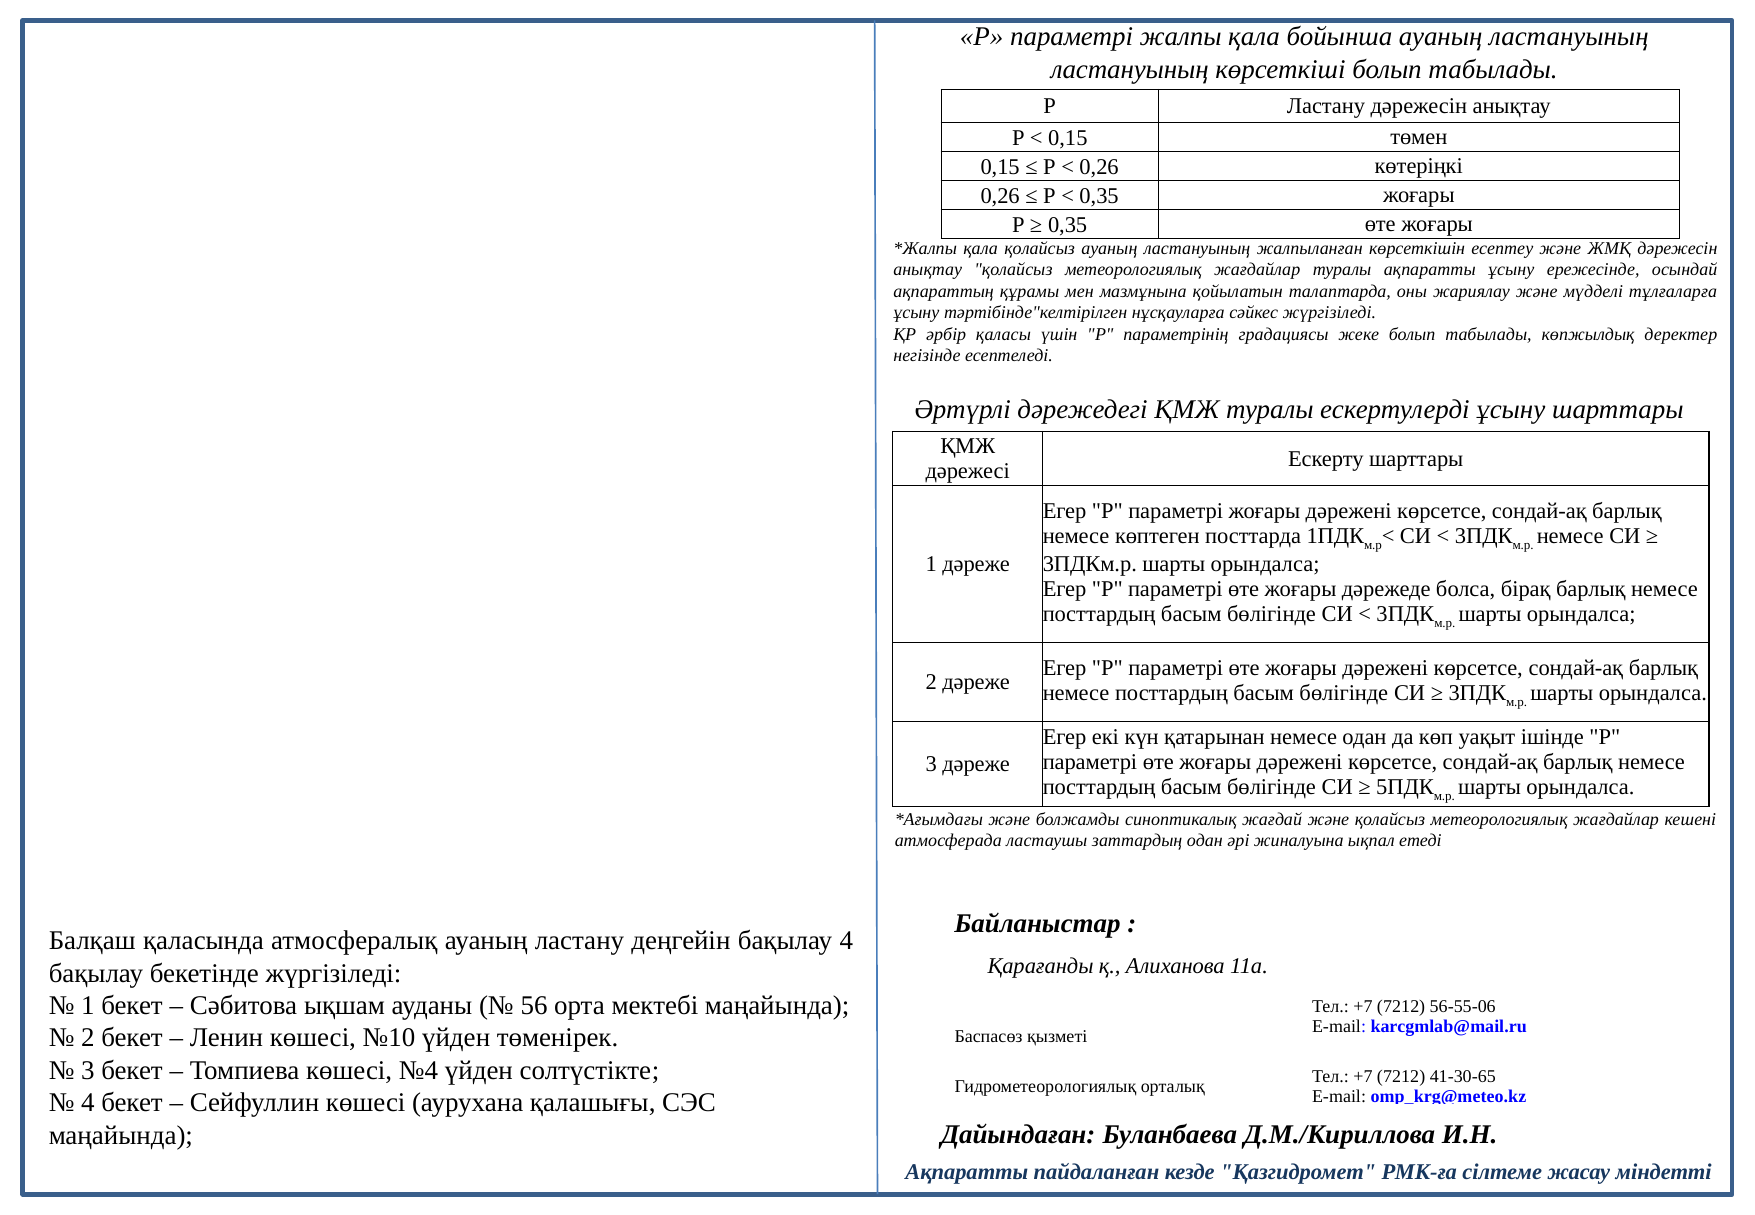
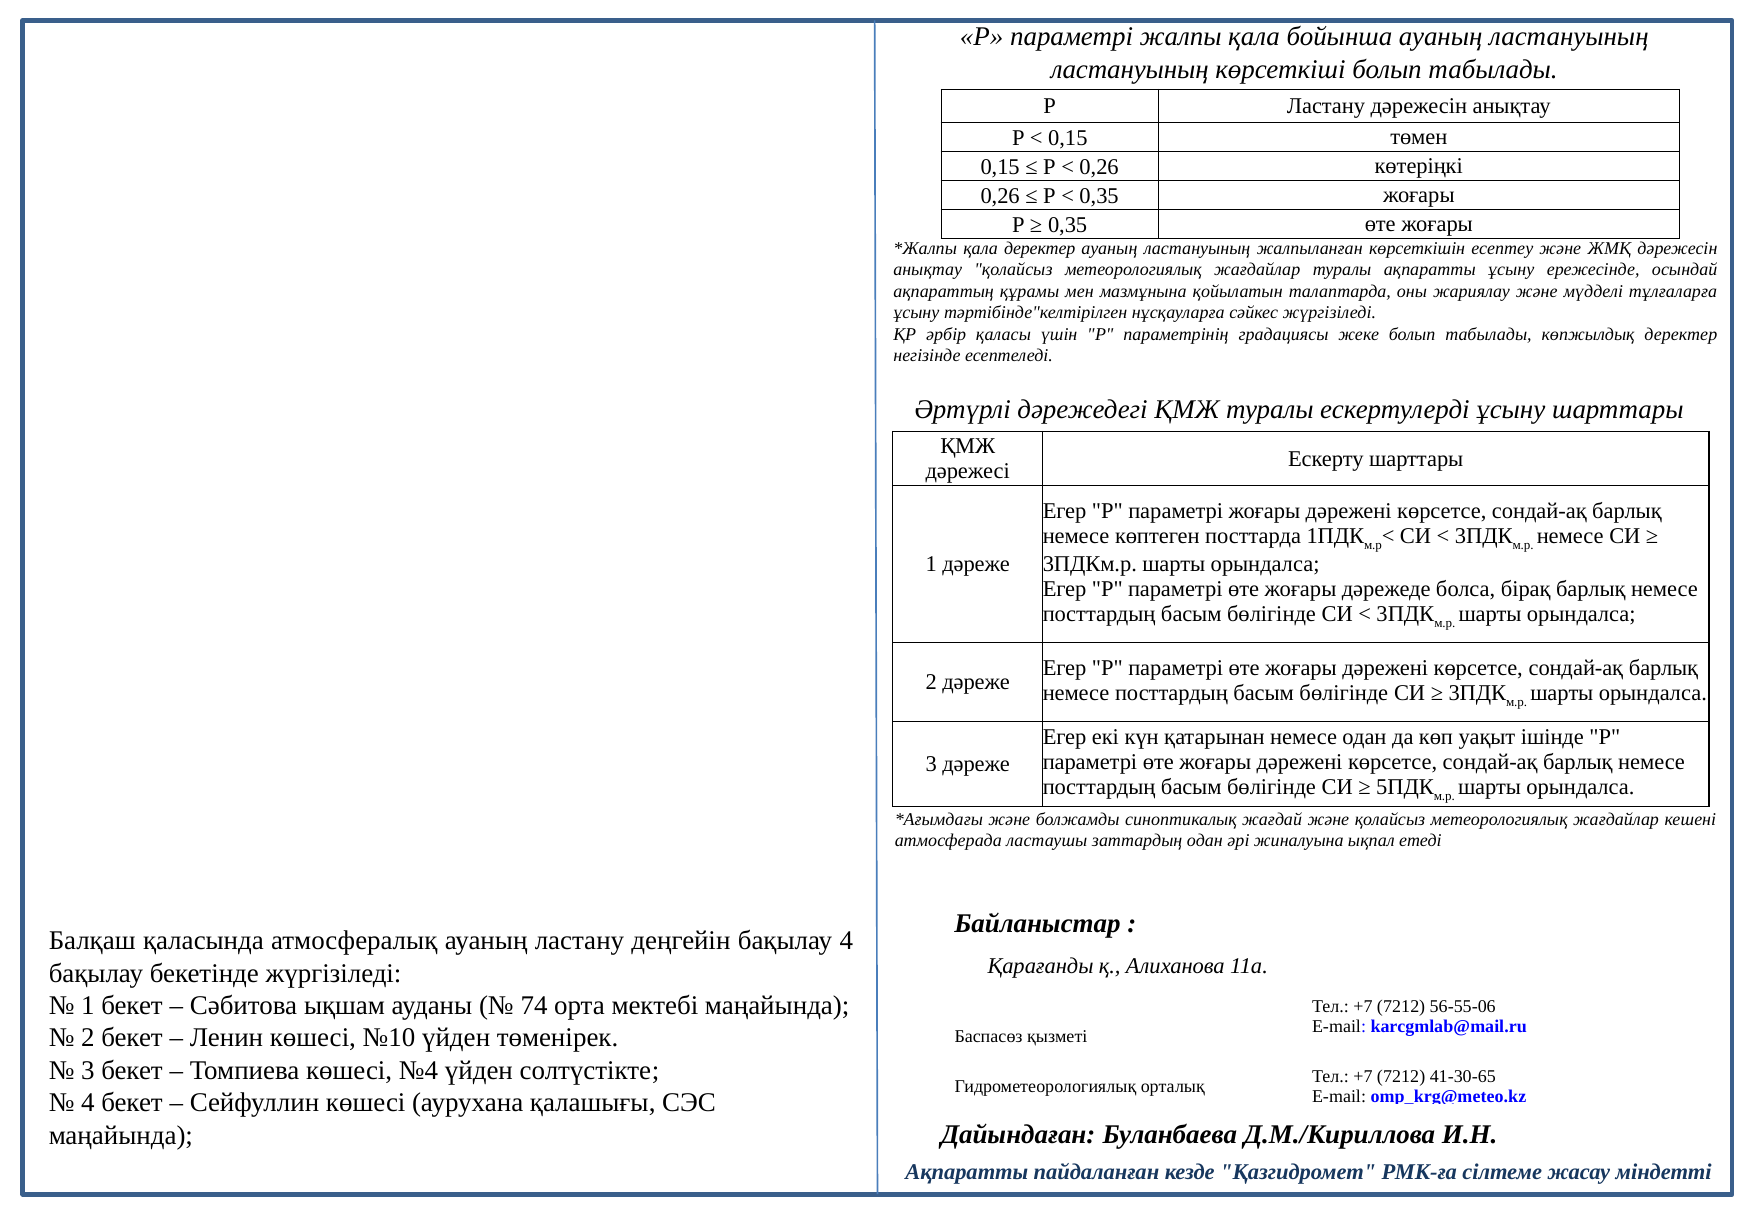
қала қолайсыз: қолайсыз -> деректер (1040, 248)
56: 56 -> 74 (534, 1005)
